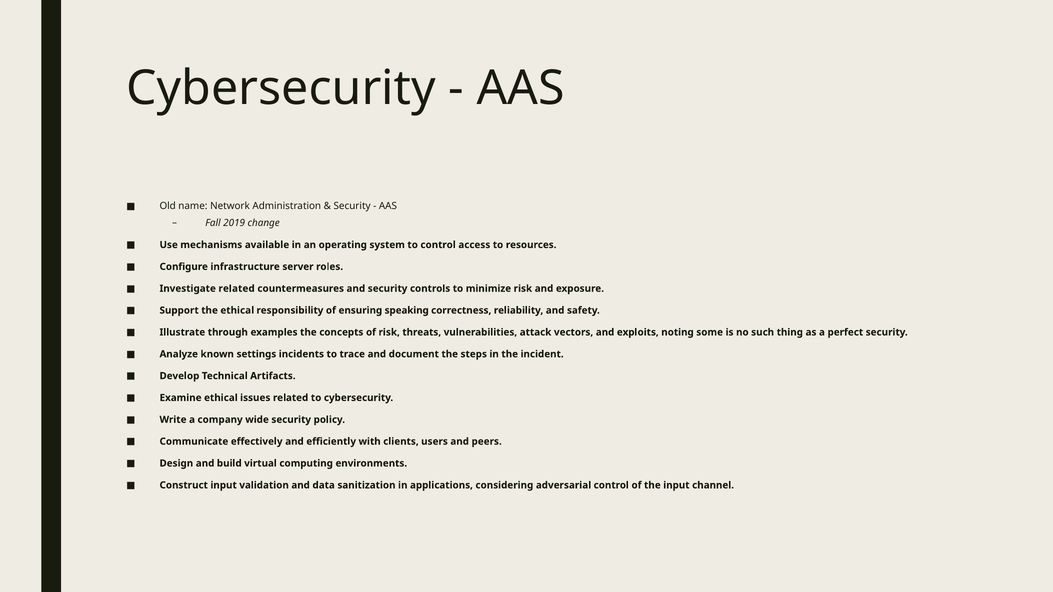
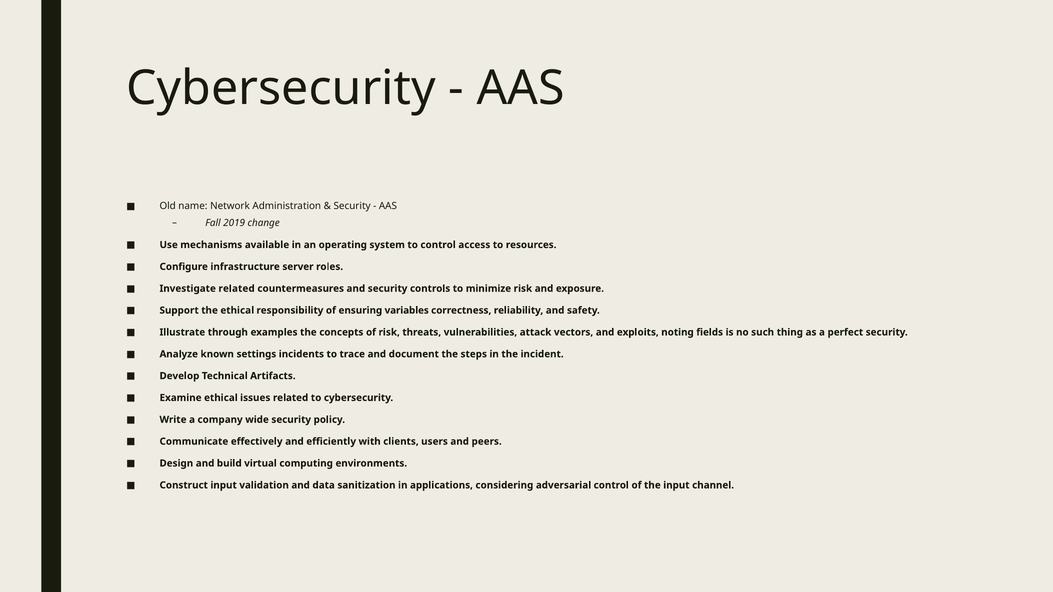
speaking: speaking -> variables (407, 311)
some: some -> fields (710, 332)
